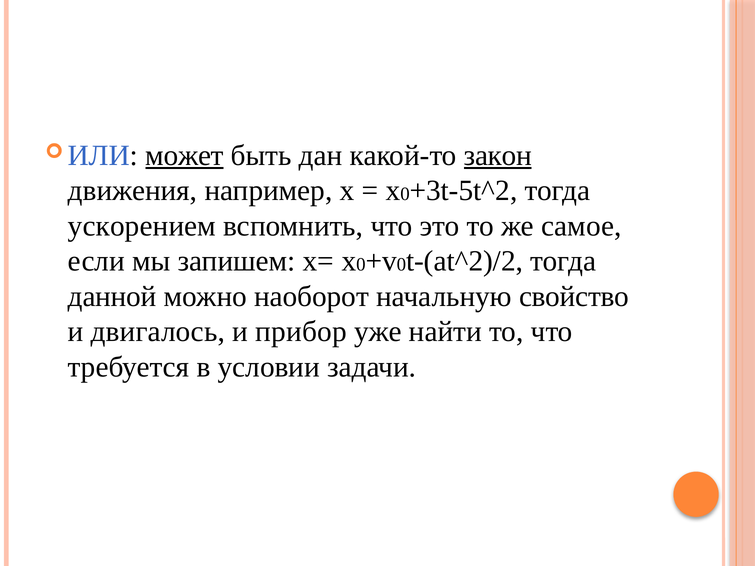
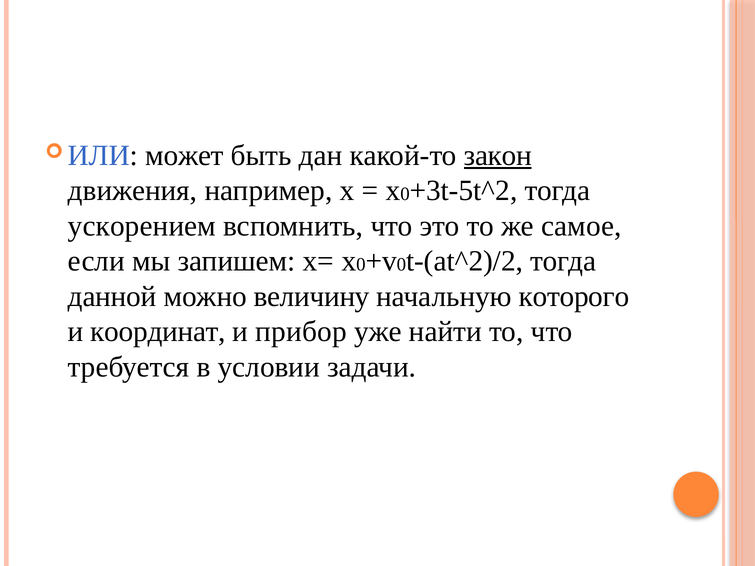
может underline: present -> none (185, 156)
наоборот: наоборот -> величину (312, 297)
свойство: свойство -> которого (574, 297)
двигалось: двигалось -> координат (158, 332)
